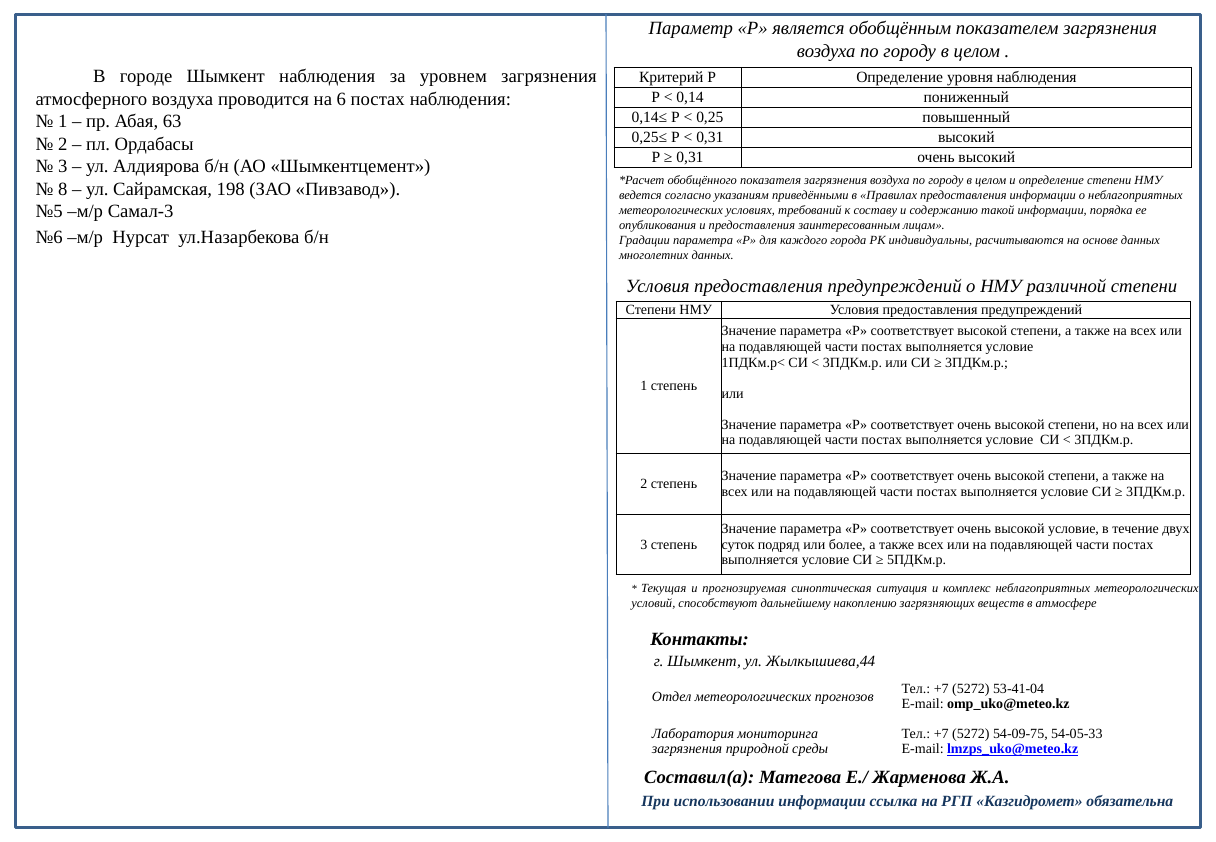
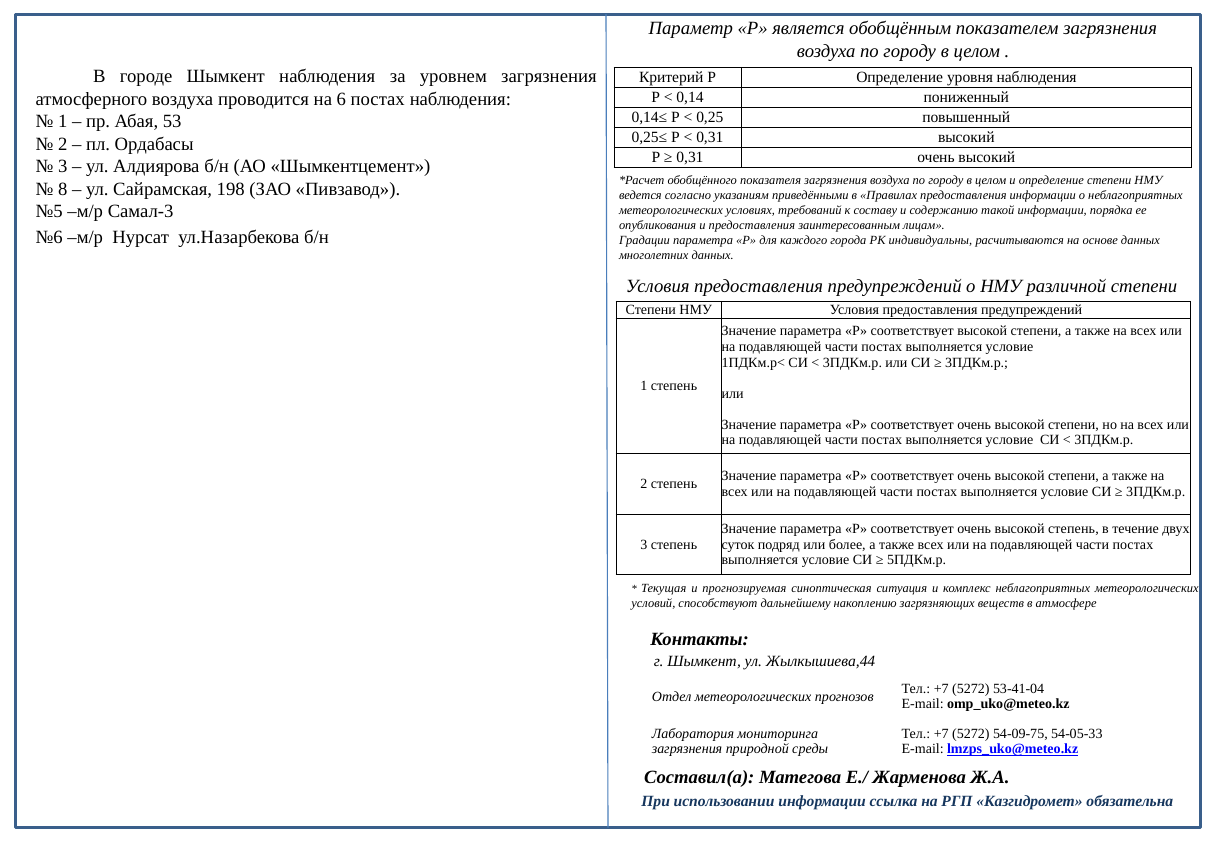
63: 63 -> 53 (172, 121)
высокой условие: условие -> степень (1073, 529)
